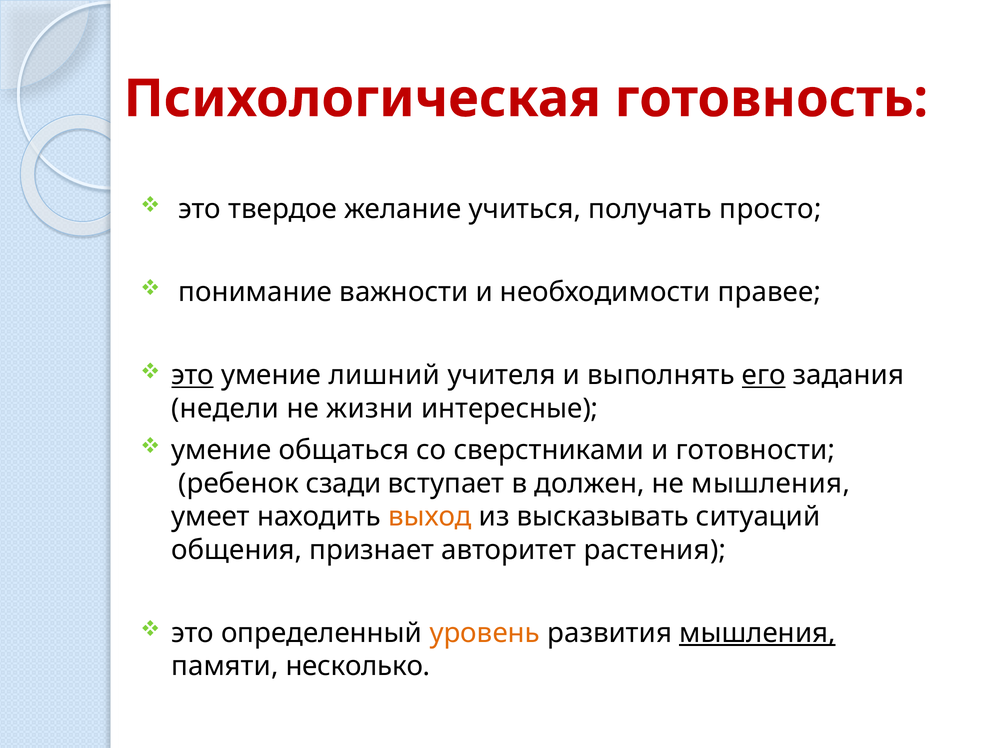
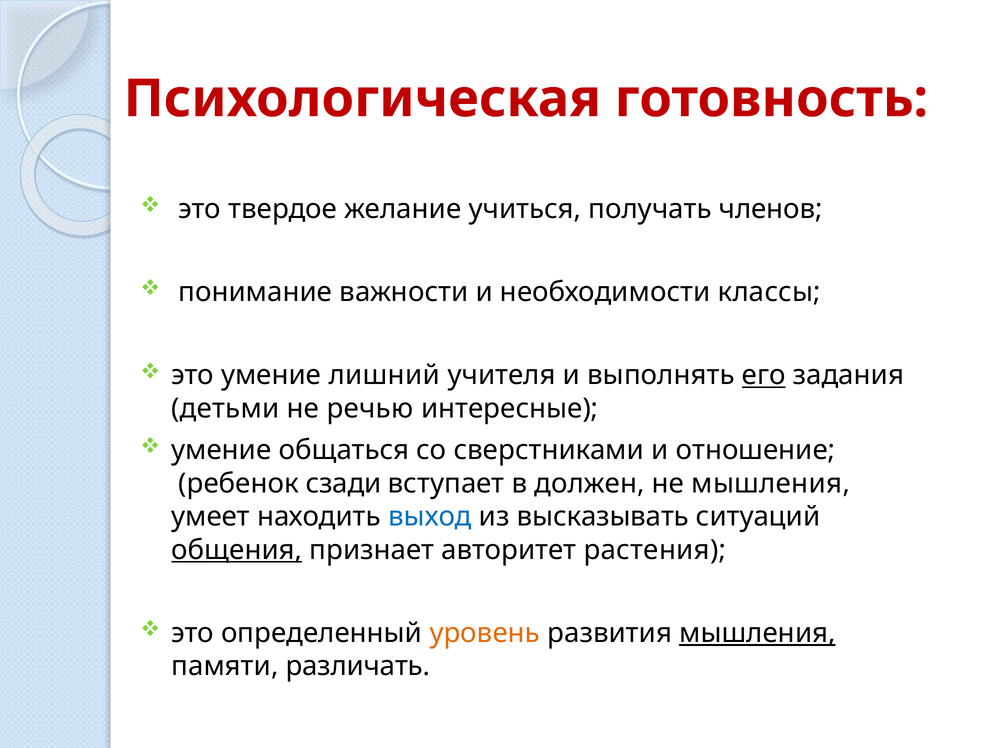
просто: просто -> членов (771, 209)
правее: правее -> классы (769, 292)
это underline: present -> none (193, 375)
недели: недели -> детьми (225, 408)
жизни: жизни -> речью (370, 408)
готовности: готовности -> отношение (755, 450)
выход colour: orange -> blue (430, 516)
общения underline: none -> present (237, 550)
несколько: несколько -> различать (358, 666)
